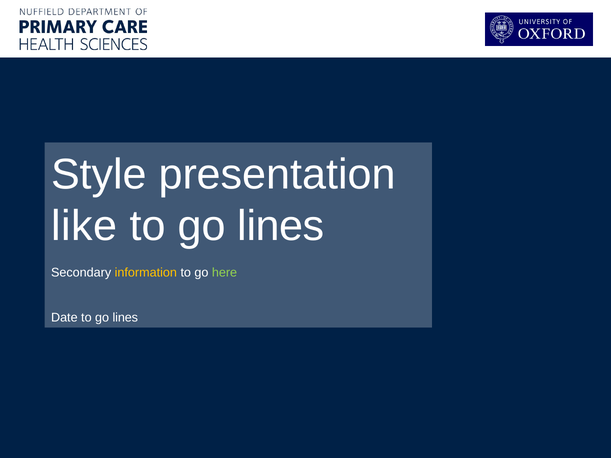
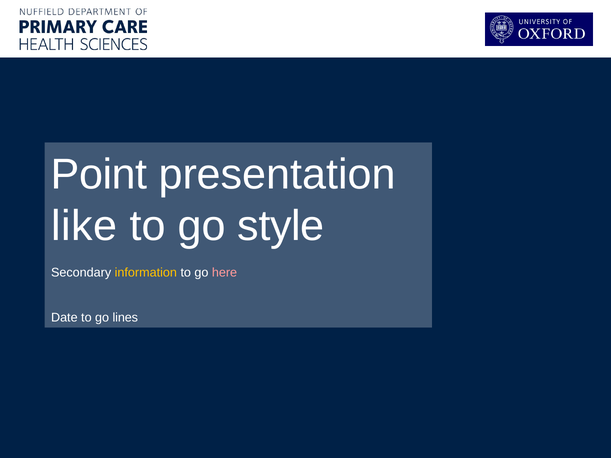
Style: Style -> Point (99, 175)
lines: lines -> style (281, 226)
here colour: light green -> pink (225, 273)
